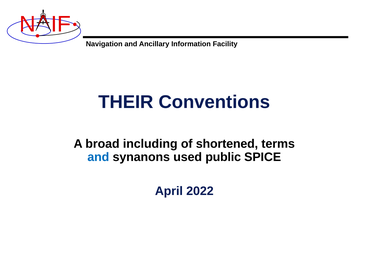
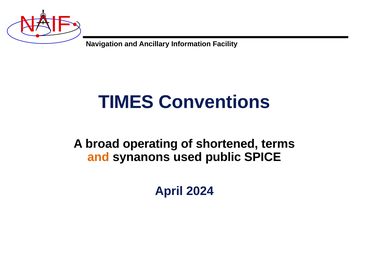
THEIR: THEIR -> TIMES (126, 102)
including: including -> operating (150, 144)
and colour: blue -> orange (98, 157)
2022: 2022 -> 2024 (200, 191)
